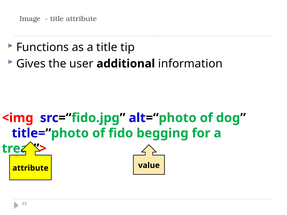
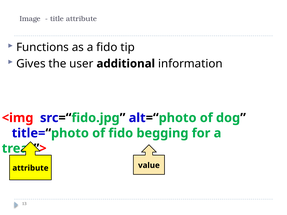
a title: title -> fido (107, 47)
